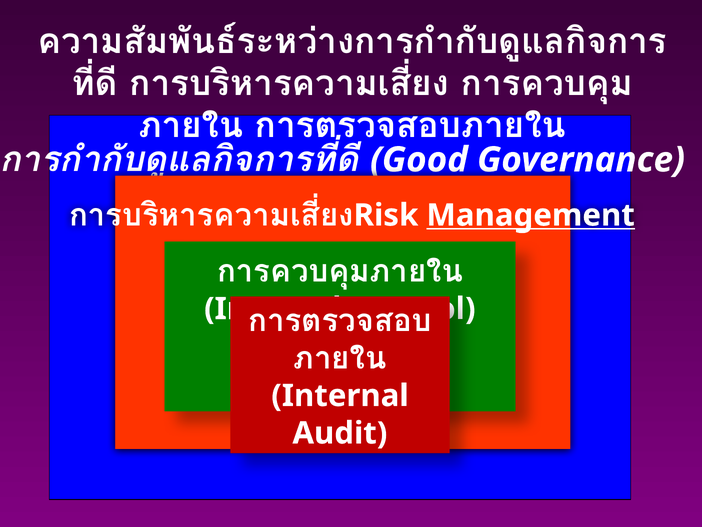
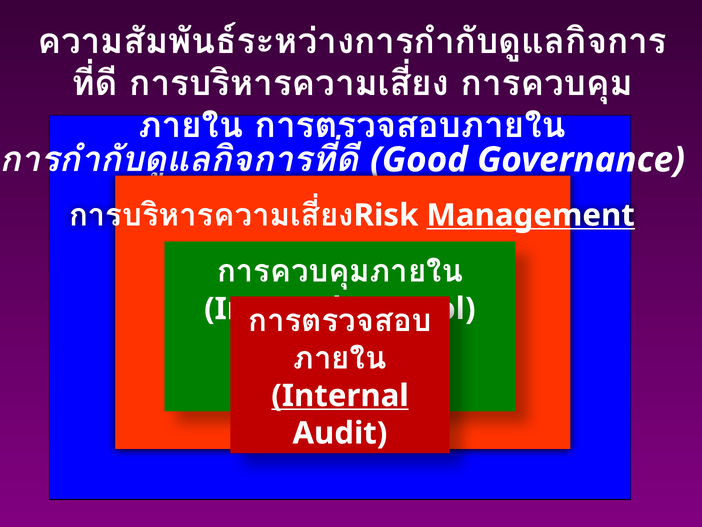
Internal underline: none -> present (340, 395)
